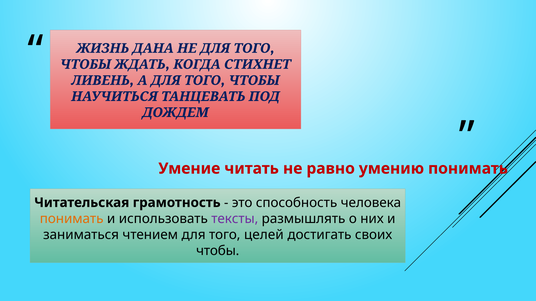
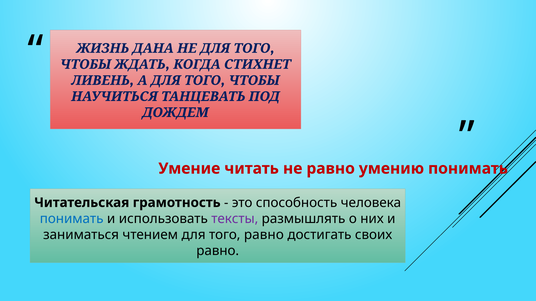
понимать colour: orange -> blue (72, 219)
того целей: целей -> равно (264, 235)
чтобы: чтобы -> равно (218, 251)
